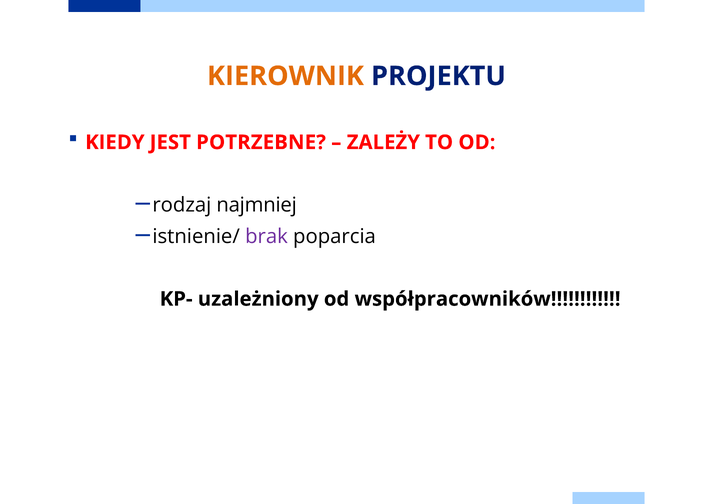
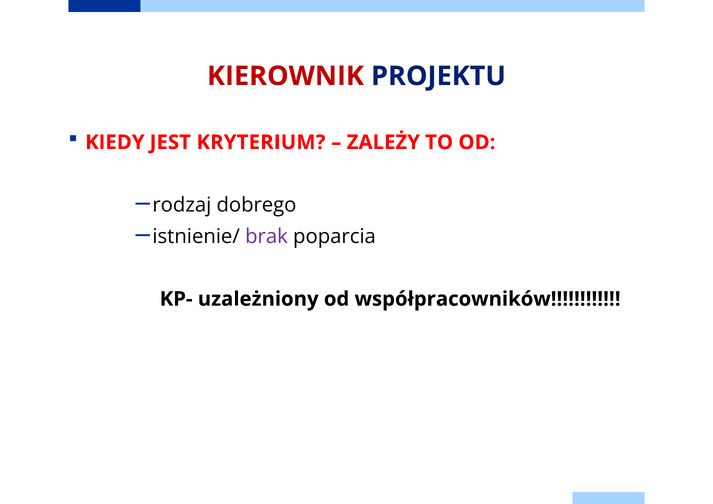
KIEROWNIK colour: orange -> red (285, 76)
POTRZEBNE: POTRZEBNE -> KRYTERIUM (261, 142)
najmniej: najmniej -> dobrego (256, 205)
